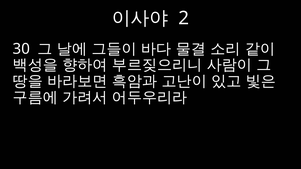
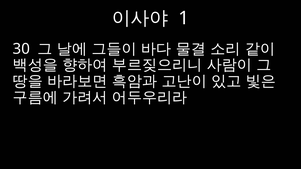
2: 2 -> 1 (184, 18)
